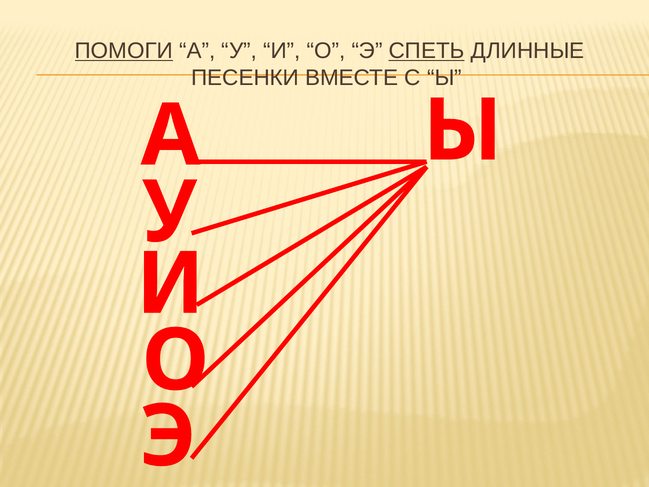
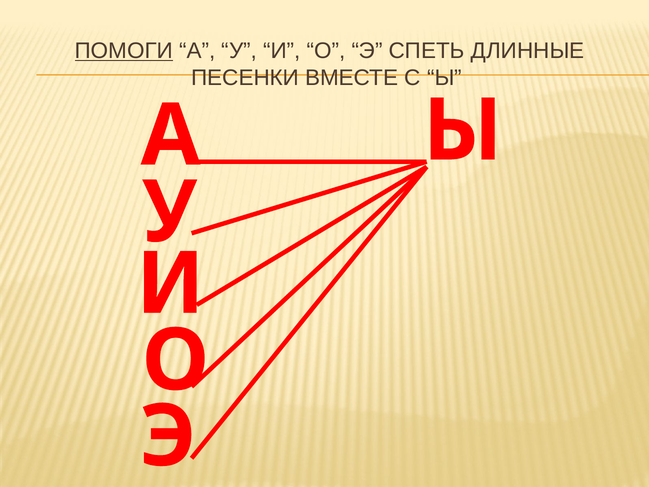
СПЕТЬ underline: present -> none (427, 51)
